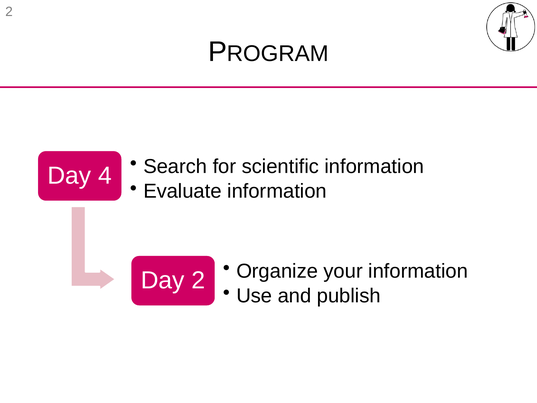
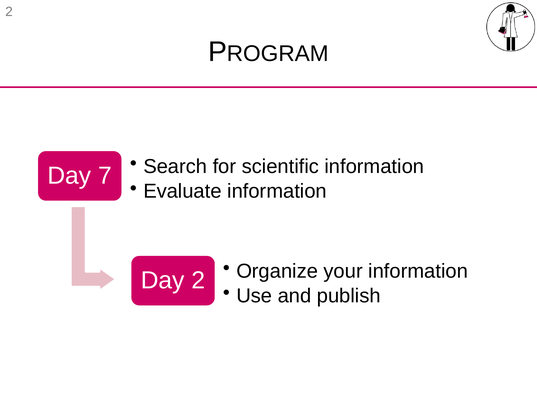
4: 4 -> 7 (105, 176)
